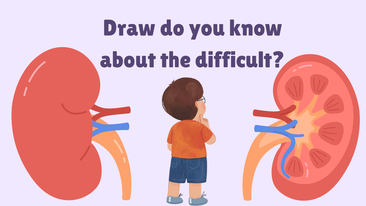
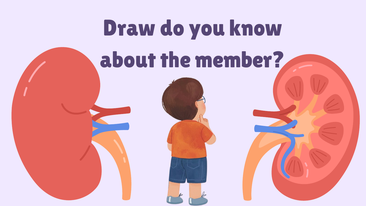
difficult: difficult -> member (240, 60)
